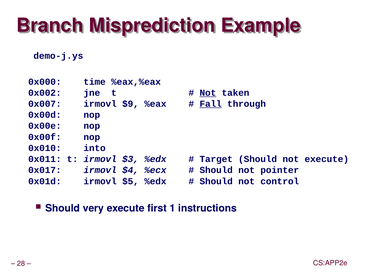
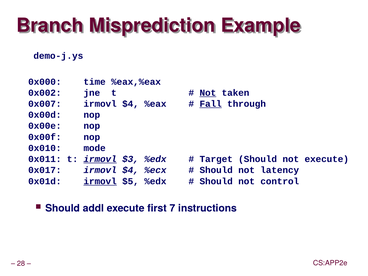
0x007 irmovl $9: $9 -> $4 (130, 104)
into: into -> mode (95, 148)
irmovl underline: none -> present (100, 159)
pointer: pointer -> latency (280, 170)
irmovl underline: none -> present (100, 181)
very: very -> addl (93, 208)
1: 1 -> 7 (172, 208)
